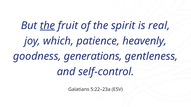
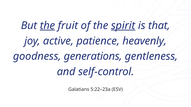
spirit underline: none -> present (123, 26)
real: real -> that (159, 26)
which: which -> active (58, 41)
